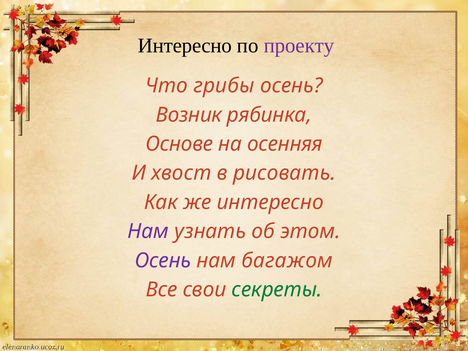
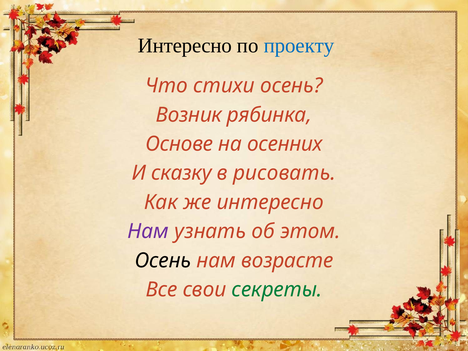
проекту colour: purple -> blue (299, 46)
грибы: грибы -> стихи (224, 86)
осенняя: осенняя -> осенних (285, 144)
хвост: хвост -> сказку (182, 173)
Осень colour: purple -> black (163, 261)
багажом: багажом -> возрасте (287, 261)
